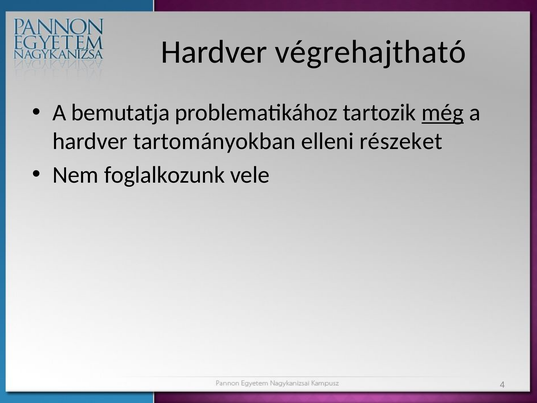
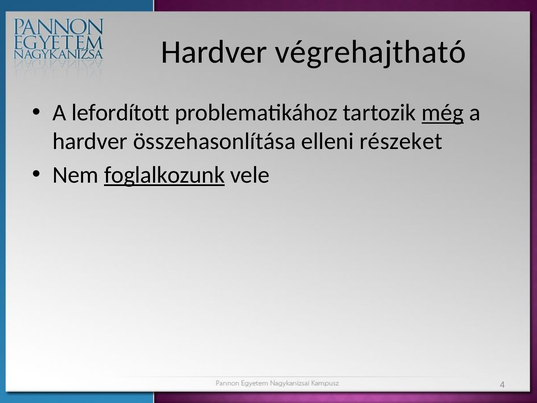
bemutatja: bemutatja -> lefordított (121, 113)
tartományokban: tartományokban -> összehasonlítása (214, 141)
foglalkozunk underline: none -> present (164, 175)
